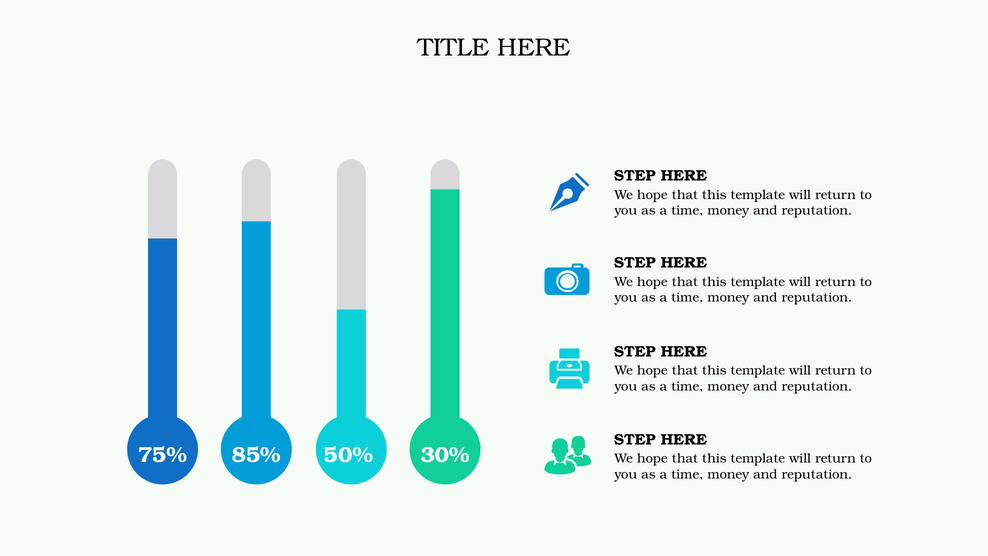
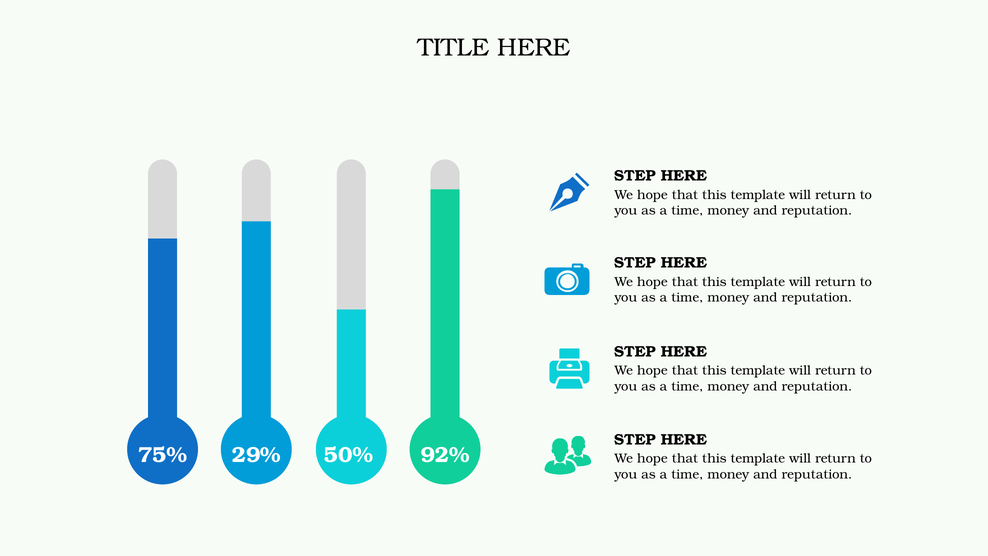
85%: 85% -> 29% (256, 455)
30%: 30% -> 92% (445, 455)
